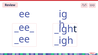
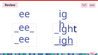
_igh underline: none -> present (64, 41)
